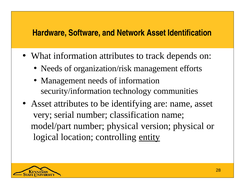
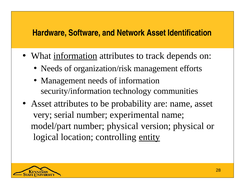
information underline: none -> present (75, 56)
identifying: identifying -> probability (131, 104)
classification: classification -> experimental (134, 115)
